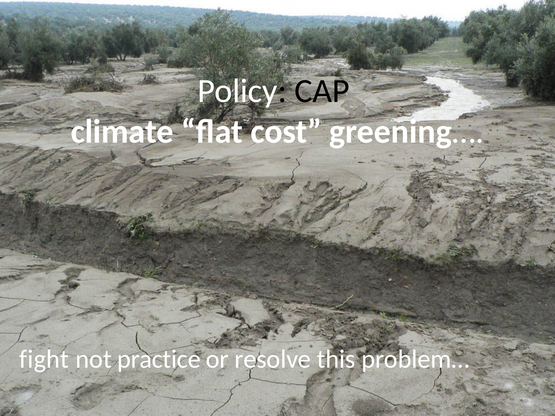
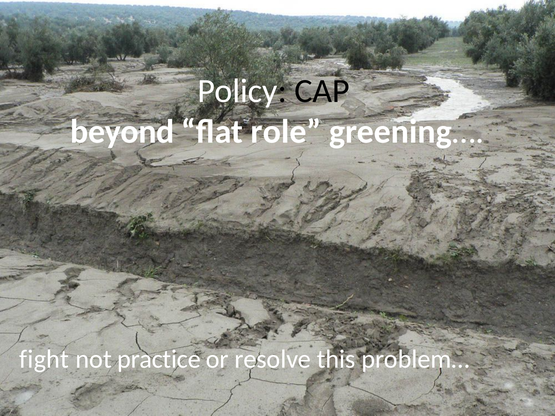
climate: climate -> beyond (122, 132)
cost: cost -> role (286, 132)
